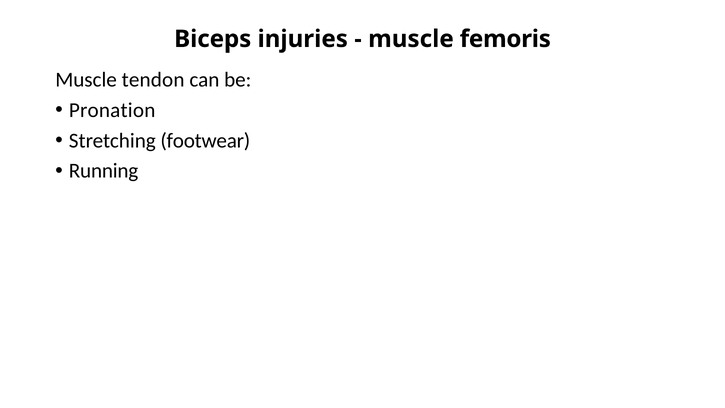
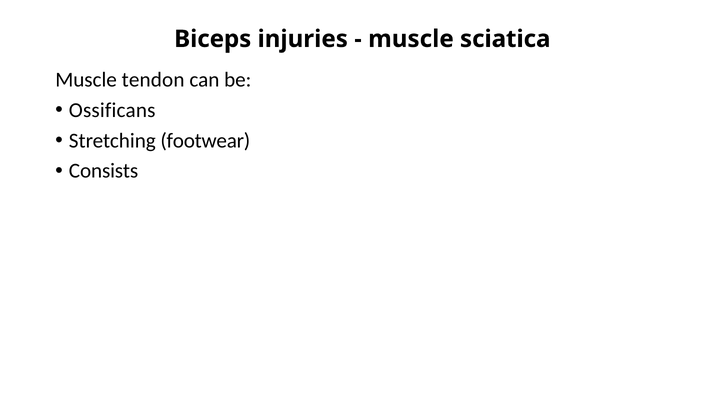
femoris: femoris -> sciatica (505, 39)
Pronation: Pronation -> Ossificans (112, 110)
Running: Running -> Consists (104, 171)
